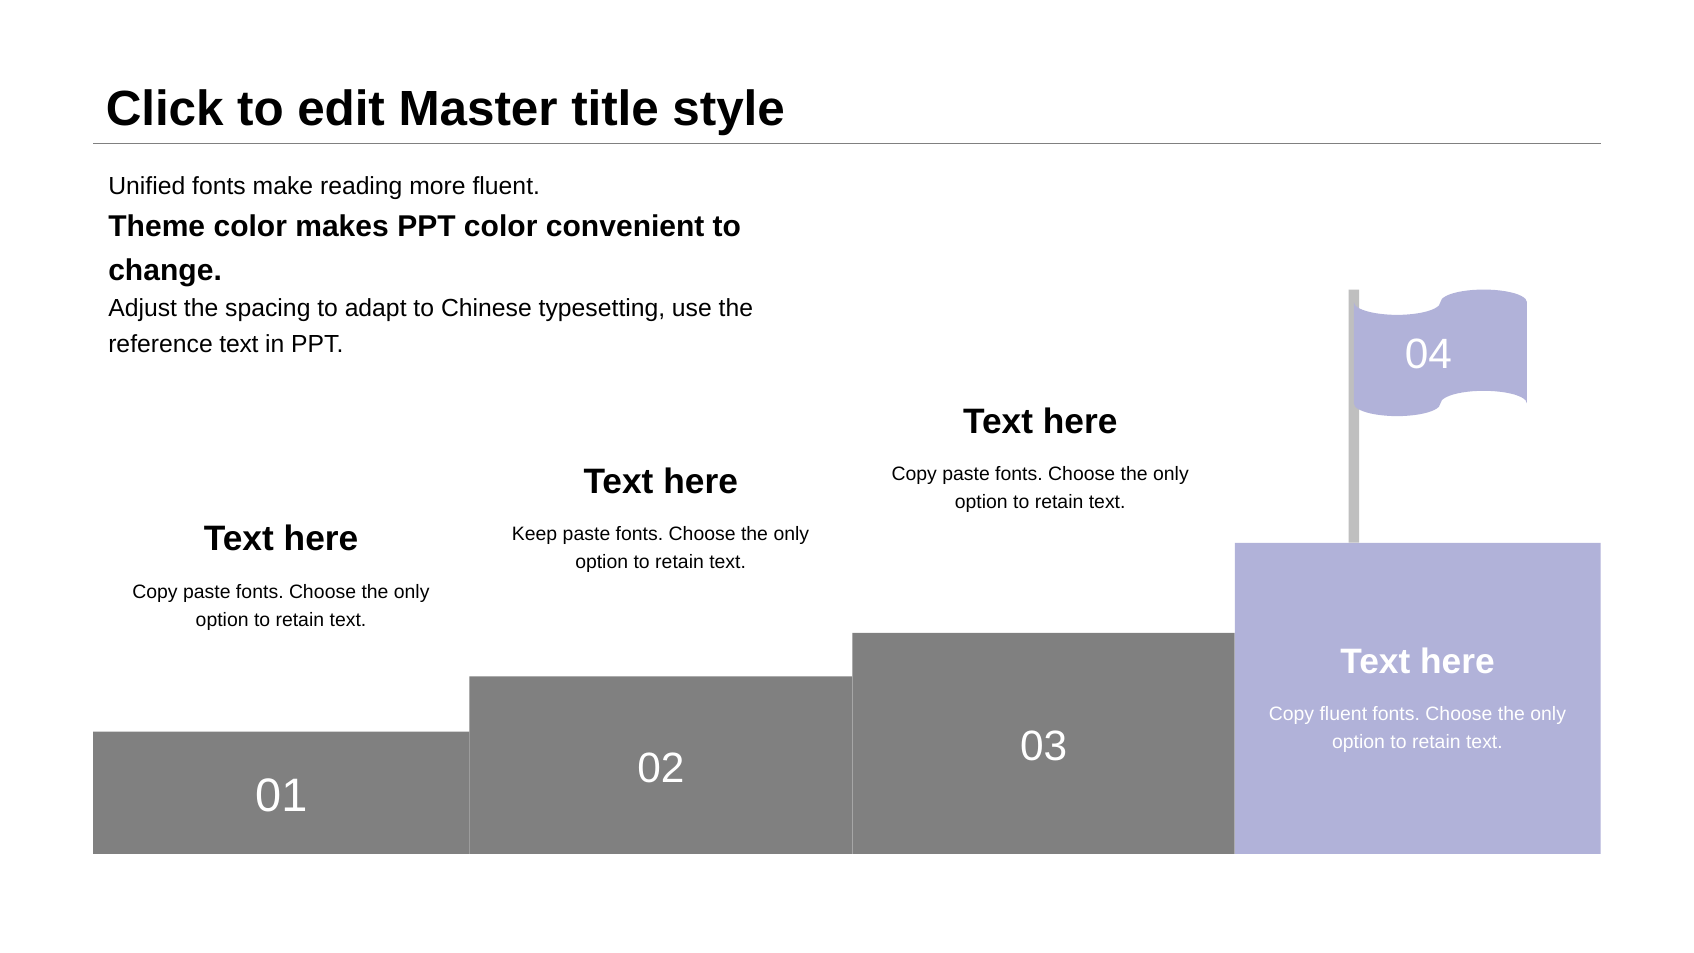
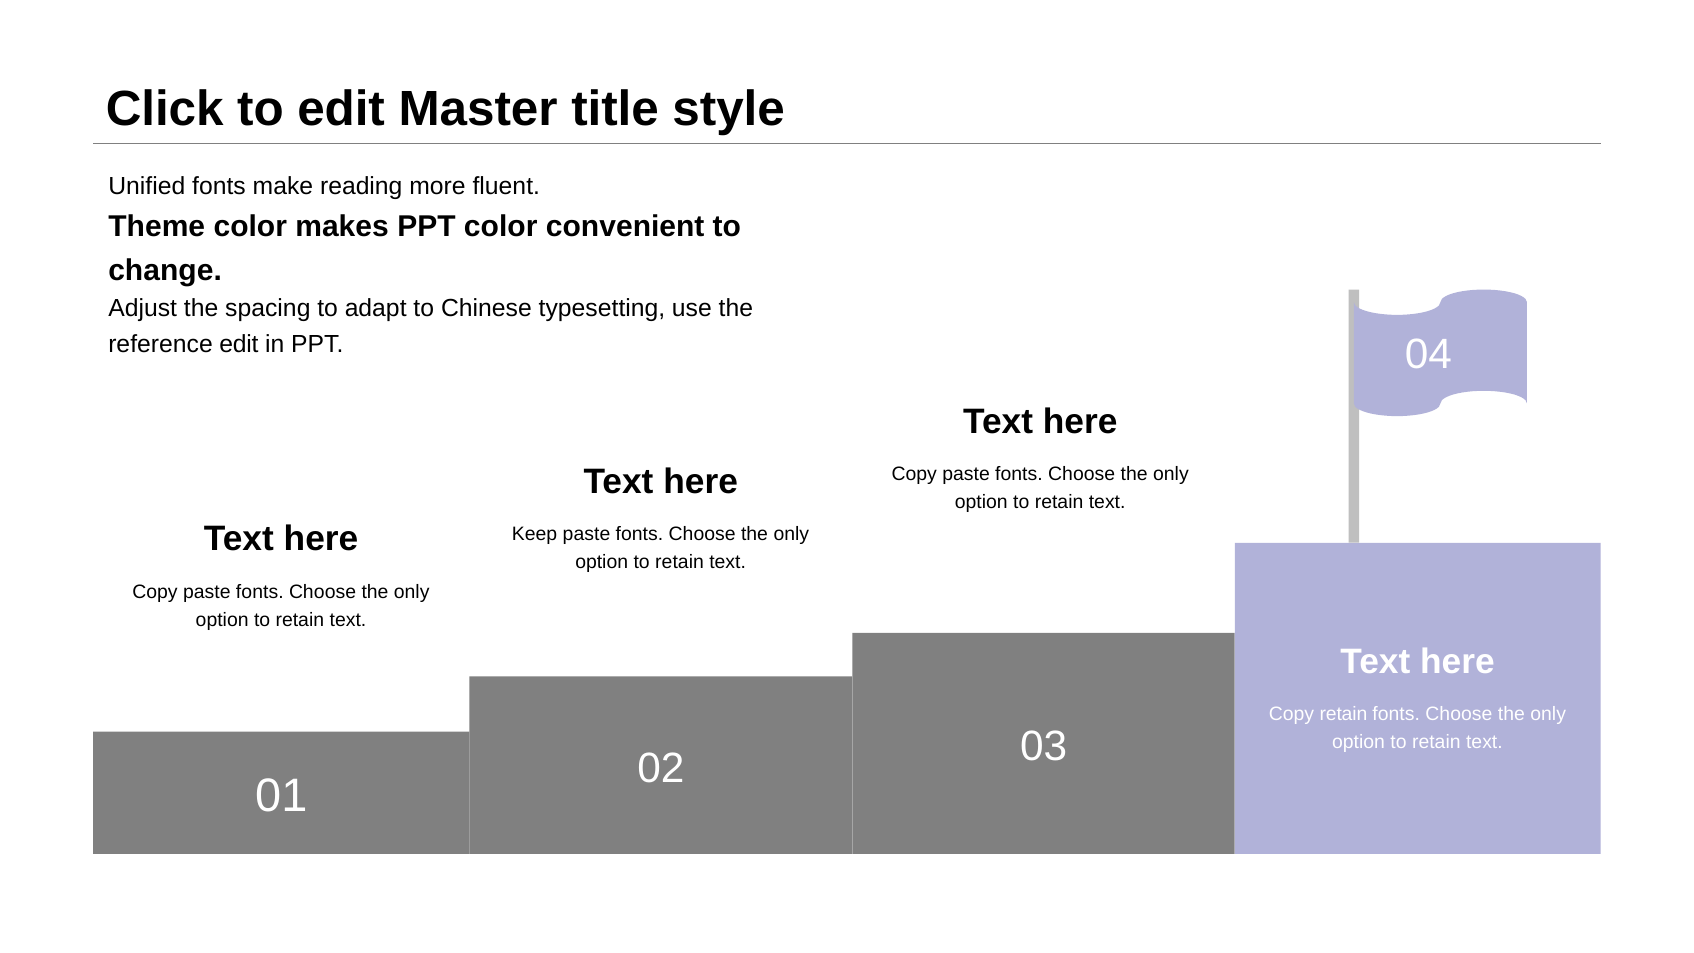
reference text: text -> edit (239, 344)
Copy fluent: fluent -> retain (1343, 714)
